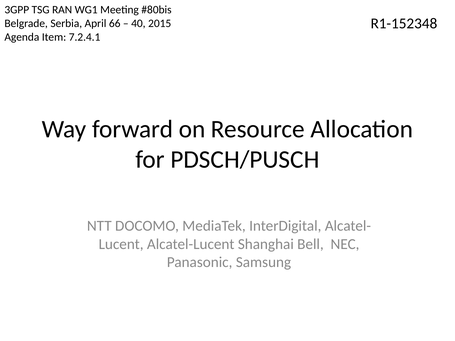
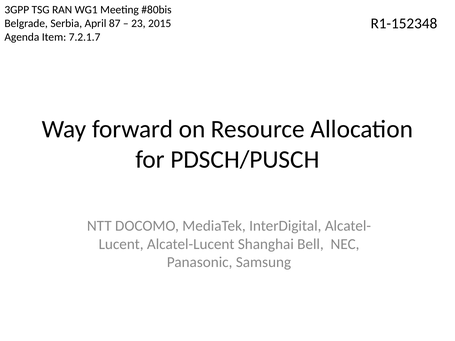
66: 66 -> 87 (115, 23)
40: 40 -> 23 (138, 23)
7.2.4.1: 7.2.4.1 -> 7.2.1.7 (85, 37)
